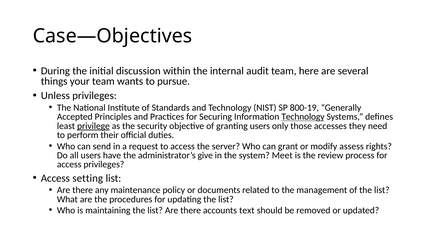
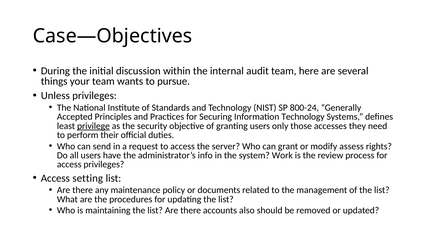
800-19: 800-19 -> 800-24 (304, 108)
Technology underline: present -> none (303, 117)
give: give -> info (205, 155)
Meet: Meet -> Work (282, 155)
text: text -> also (247, 210)
